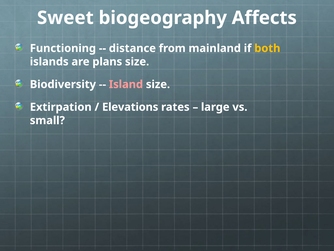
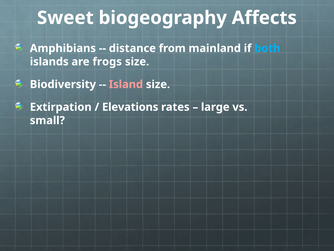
Functioning: Functioning -> Amphibians (63, 48)
both colour: yellow -> light blue (267, 48)
plans: plans -> frogs (107, 62)
